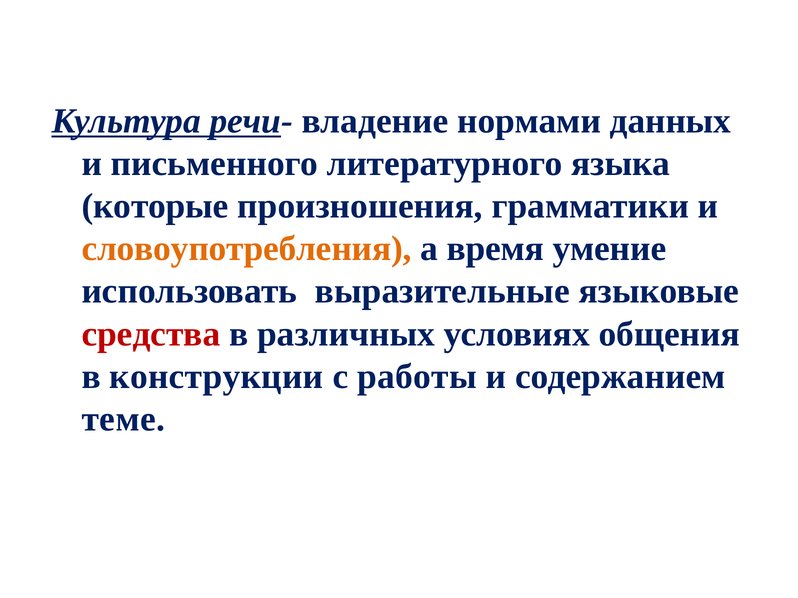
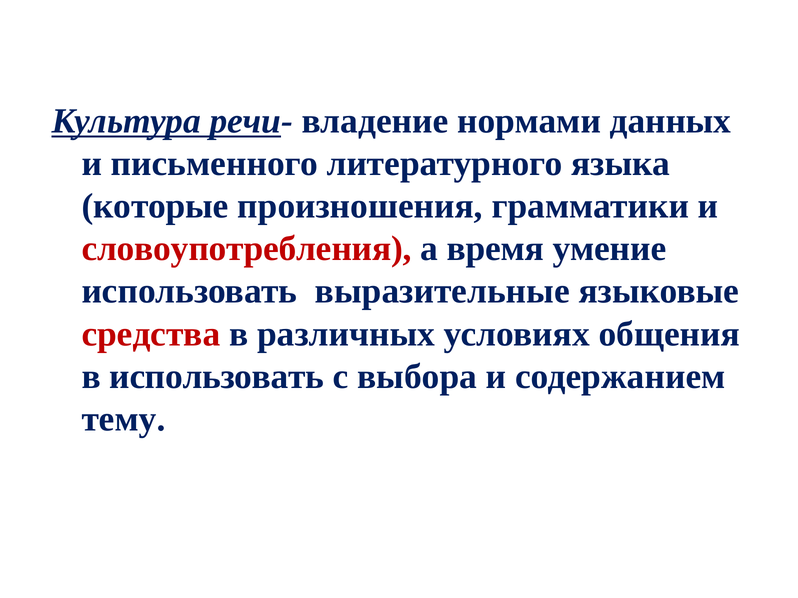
словоупотребления colour: orange -> red (247, 249)
в конструкции: конструкции -> использовать (217, 377)
работы: работы -> выбора (417, 377)
теме: теме -> тему (123, 419)
